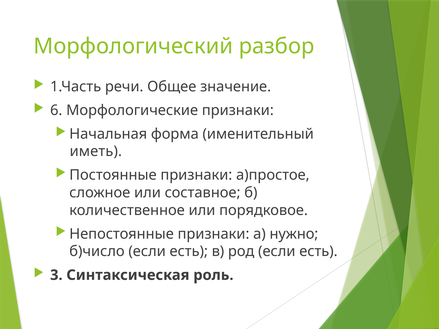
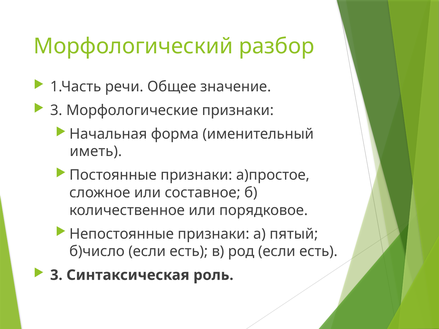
6: 6 -> 3 (56, 110)
нужно: нужно -> пятый (294, 234)
